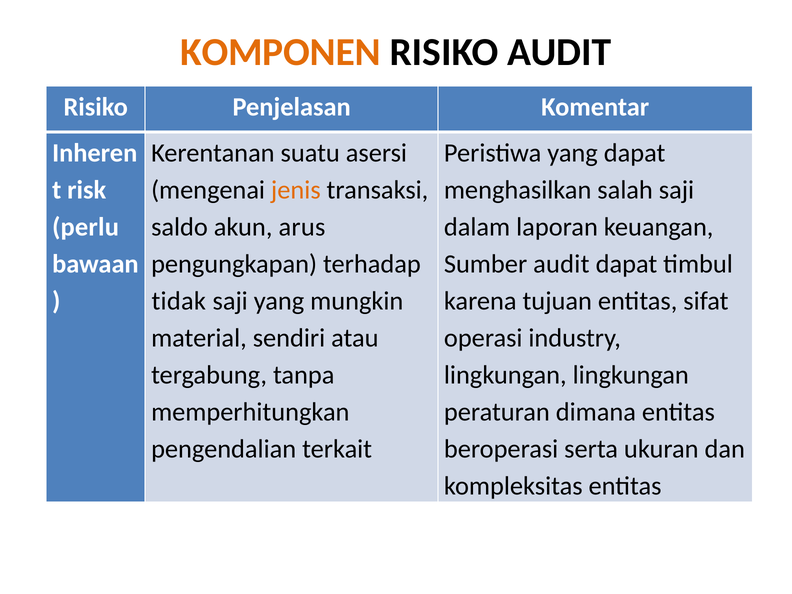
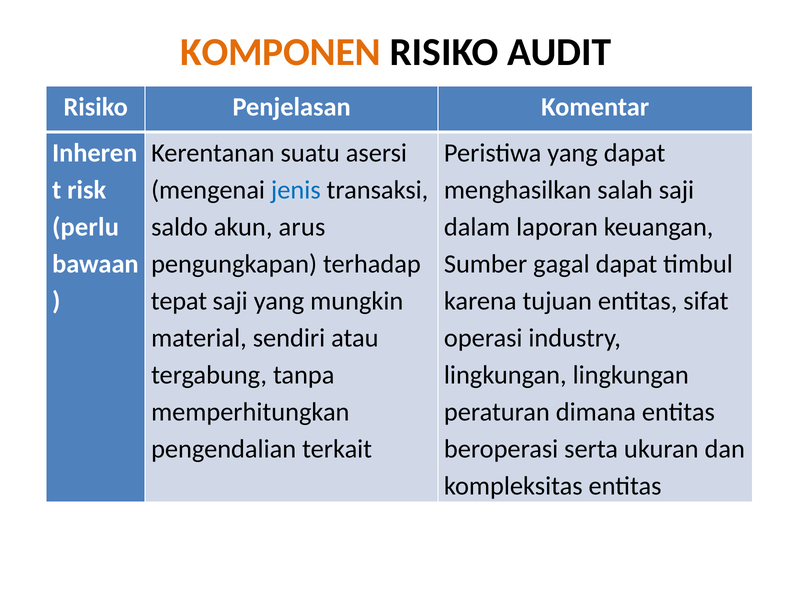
jenis colour: orange -> blue (296, 190)
Sumber audit: audit -> gagal (561, 264)
tidak: tidak -> tepat (179, 301)
